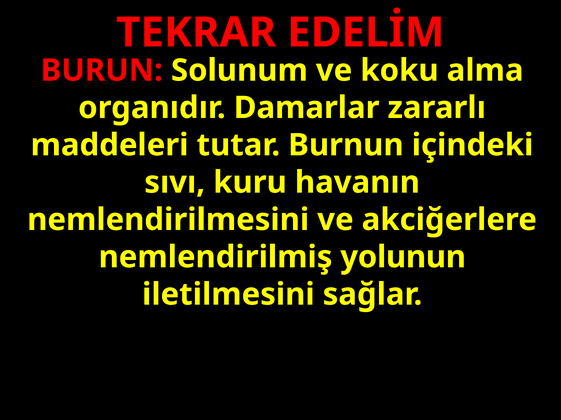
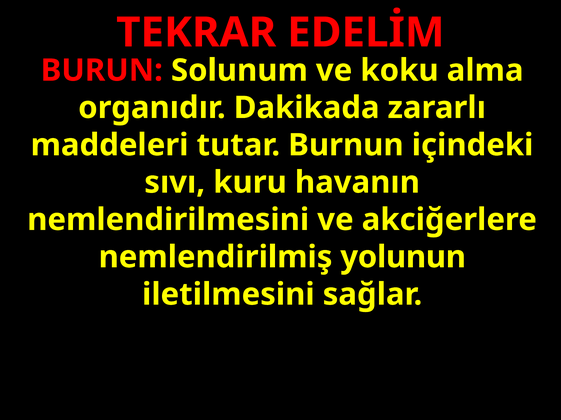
Damarlar: Damarlar -> Dakikada (307, 108)
